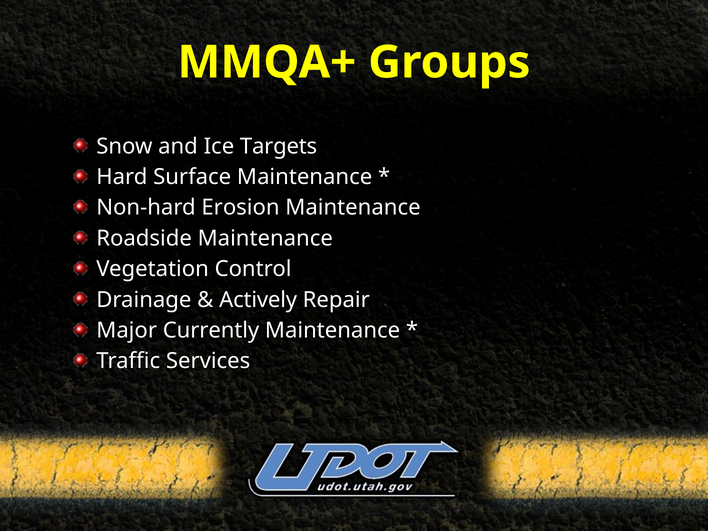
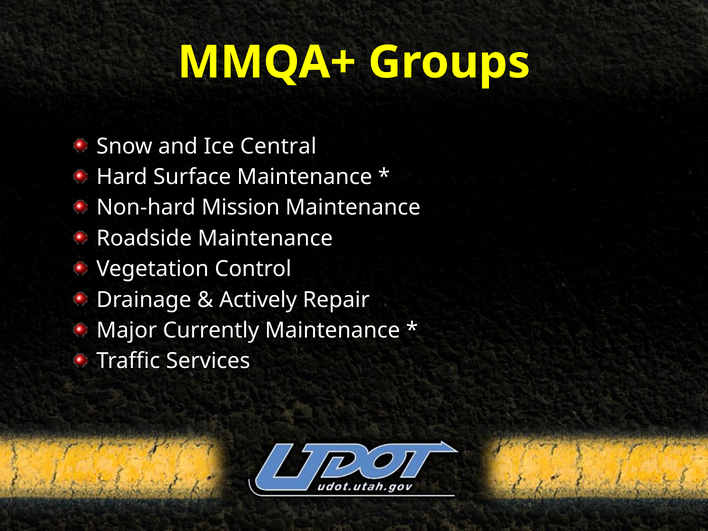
Targets: Targets -> Central (278, 146)
Erosion: Erosion -> Mission (241, 208)
